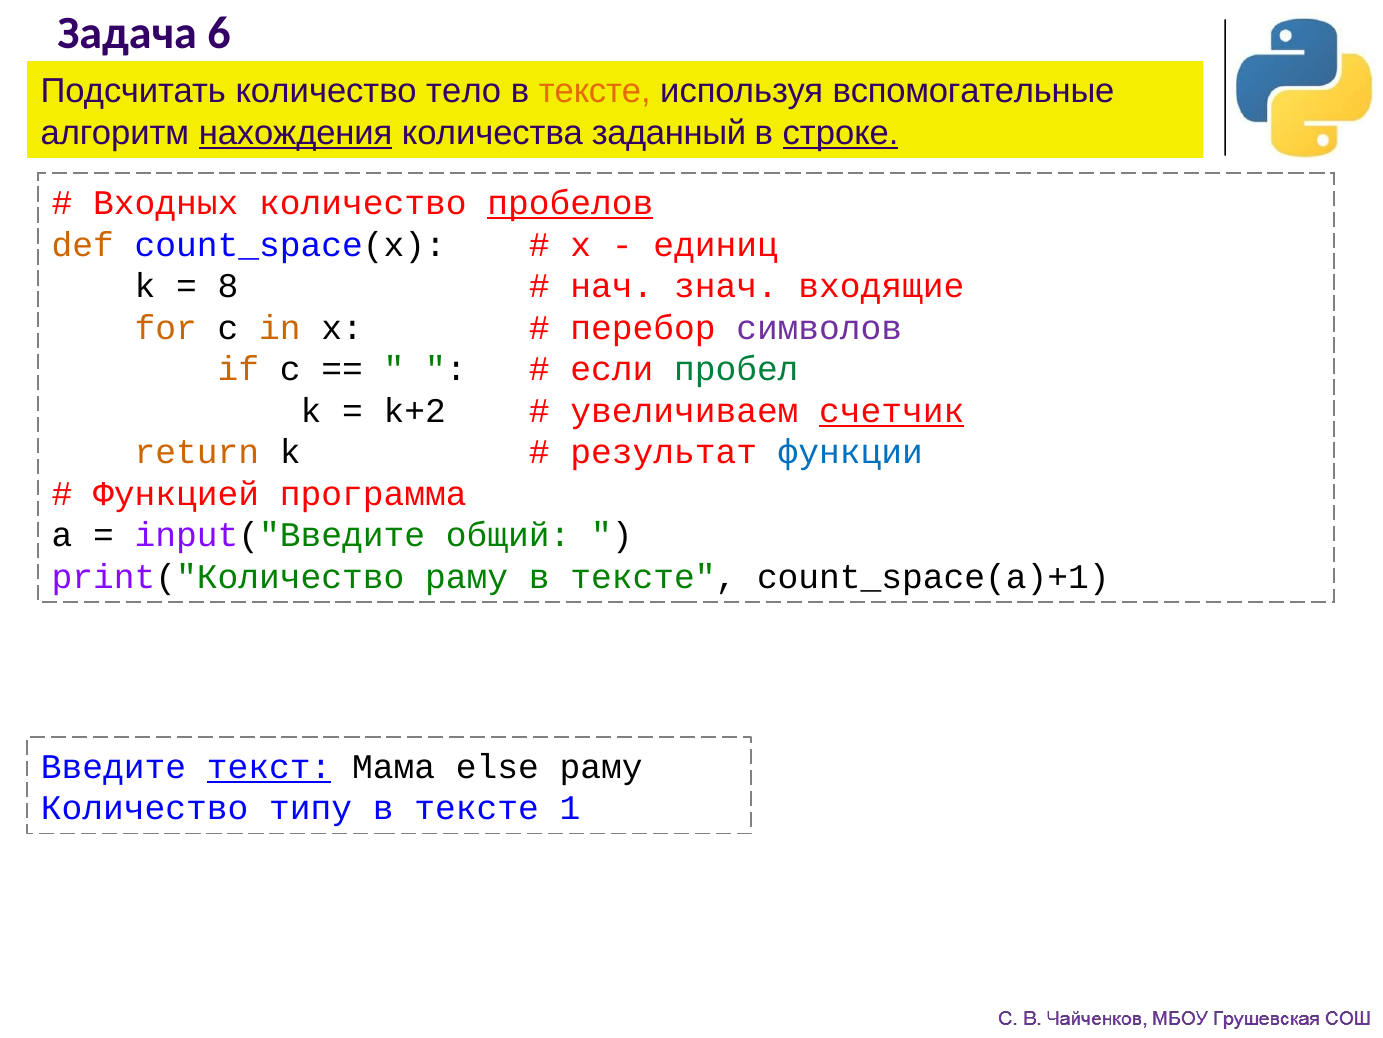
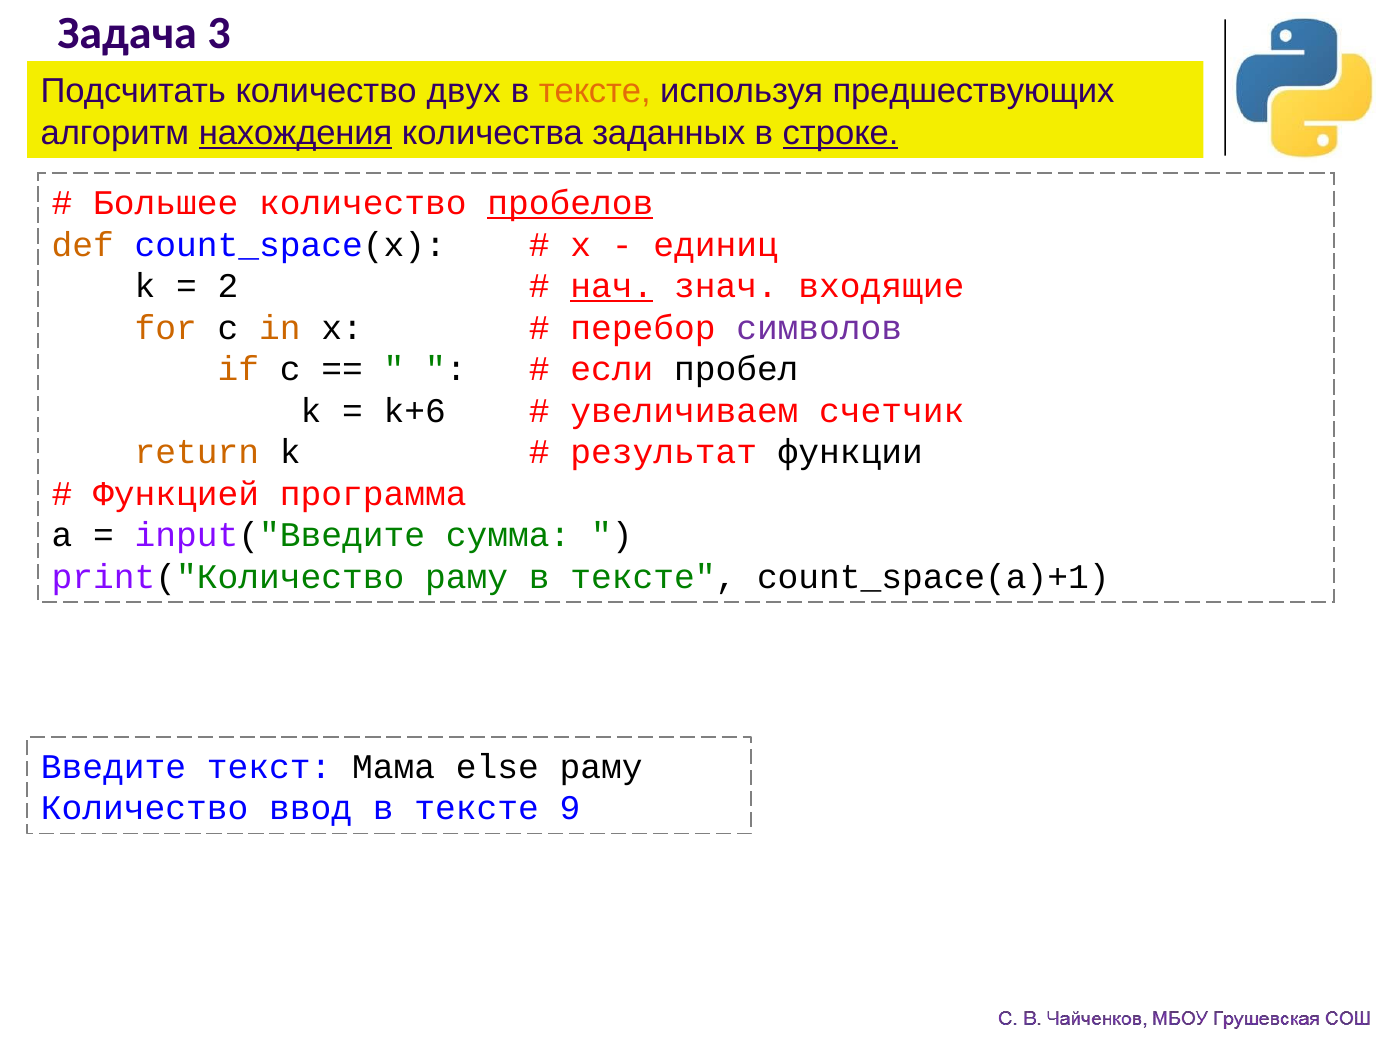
6: 6 -> 3 (219, 33)
тело: тело -> двух (464, 91)
вспомогательные: вспомогательные -> предшествующих (974, 91)
заданный: заданный -> заданных (669, 133)
Входных: Входных -> Большее (166, 203)
8: 8 -> 2 (228, 286)
нач underline: none -> present (612, 286)
пробел colour: green -> black (736, 369)
k+2: k+2 -> k+6 (415, 411)
счетчик underline: present -> none (892, 411)
функции colour: blue -> black (850, 452)
общий: общий -> сумма (508, 535)
текст underline: present -> none (269, 766)
типу: типу -> ввод (311, 808)
1: 1 -> 9 (570, 808)
